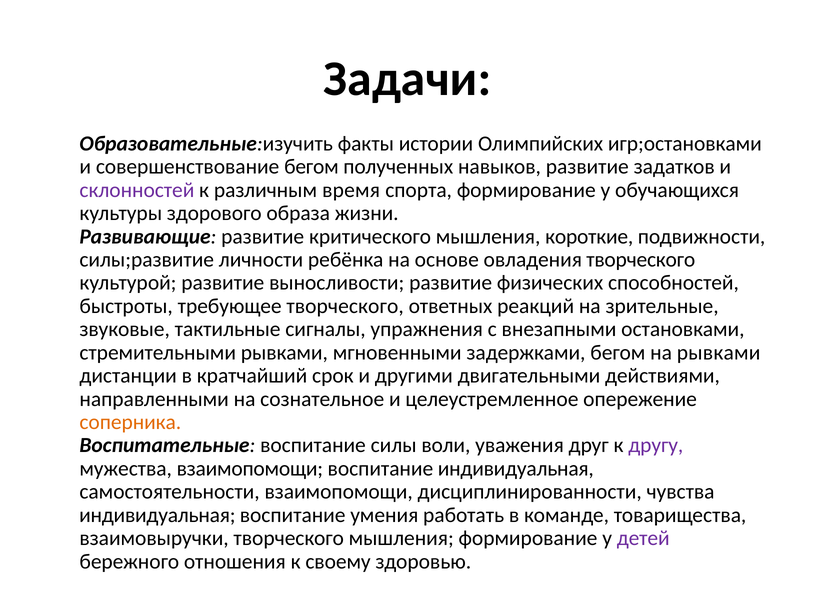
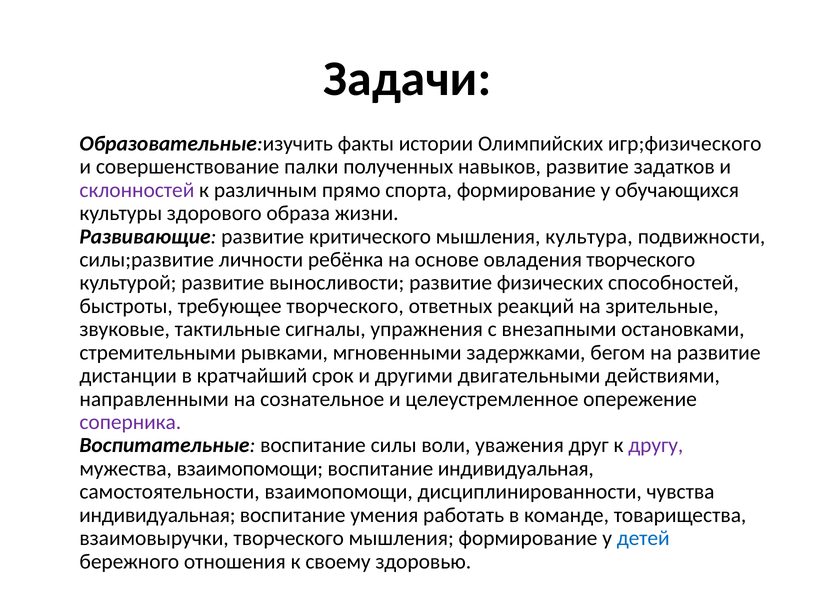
игр;остановками: игр;остановками -> игр;физического (685, 144)
совершенствование бегом: бегом -> палки (311, 167)
время: время -> прямо (351, 190)
короткие: короткие -> культура (589, 237)
на рывками: рывками -> развитие (719, 353)
соперника colour: orange -> purple (130, 422)
детей colour: purple -> blue (643, 539)
